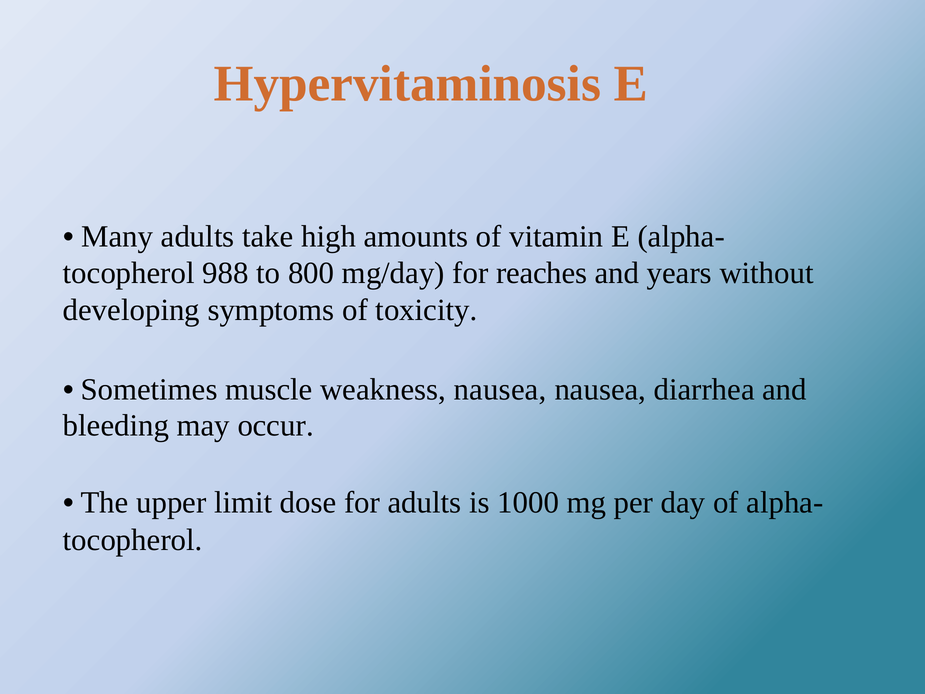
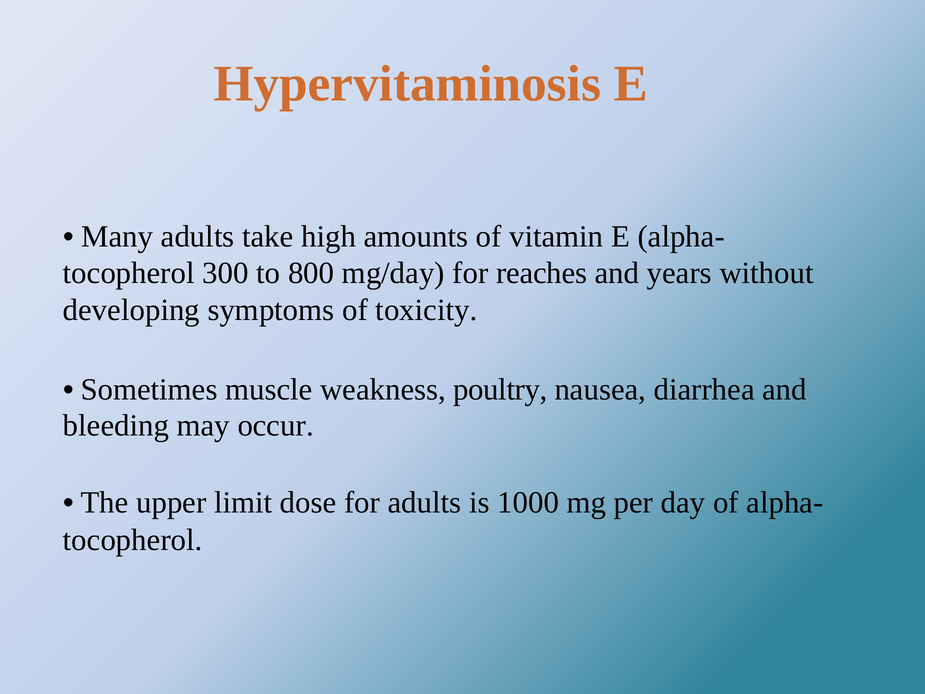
988: 988 -> 300 (226, 273)
weakness nausea: nausea -> poultry (500, 390)
